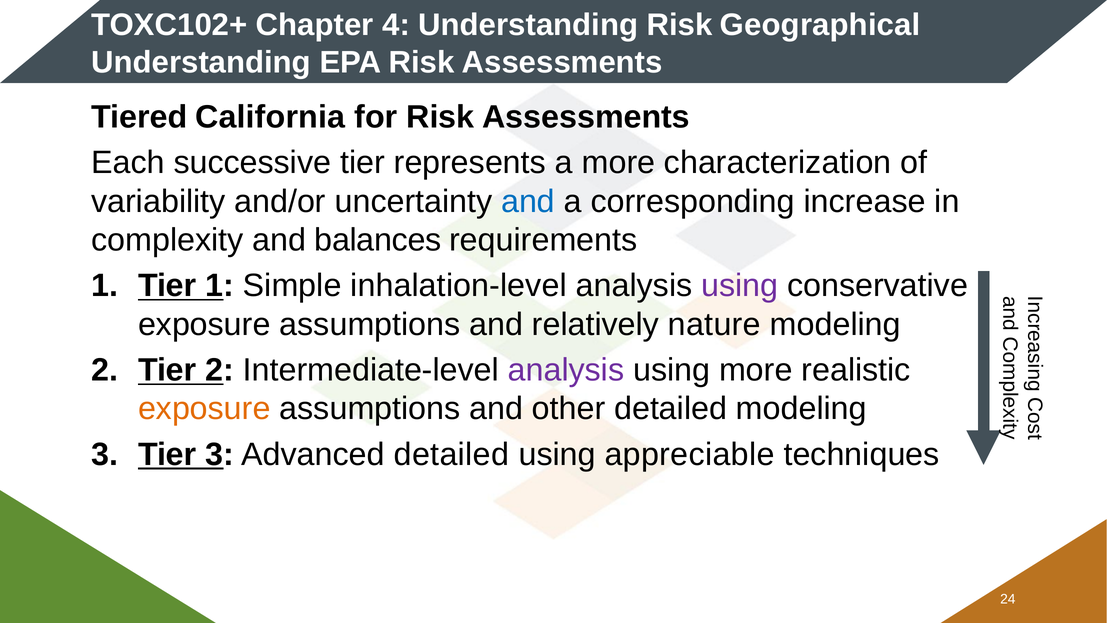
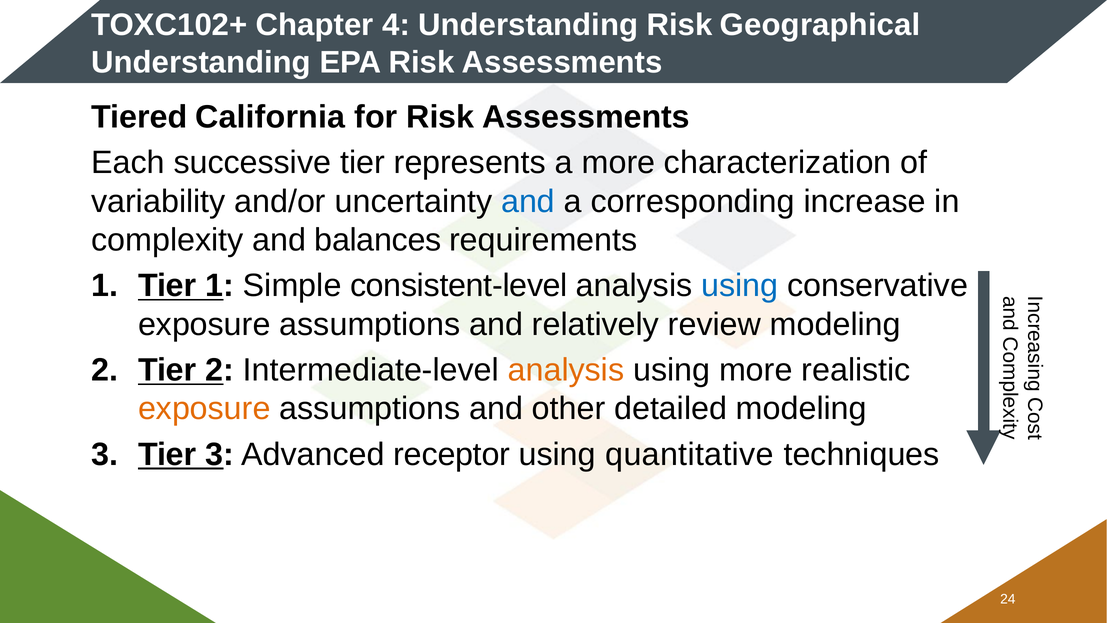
inhalation-level: inhalation-level -> consistent-level (459, 286)
using colour: purple -> blue (740, 286)
nature: nature -> review (714, 324)
analysis colour: purple -> orange (566, 370)
Advanced detailed: detailed -> receptor (452, 454)
appreciable: appreciable -> quantitative (690, 454)
